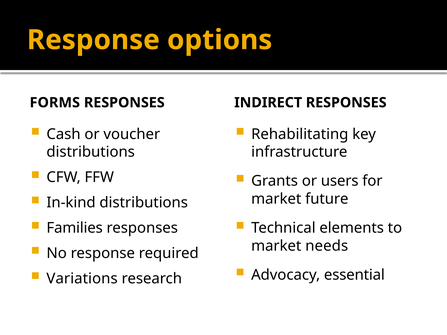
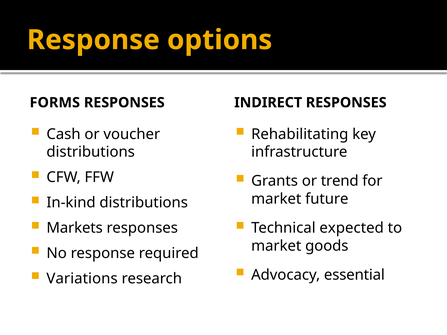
users: users -> trend (340, 181)
Families: Families -> Markets (75, 228)
elements: elements -> expected (352, 228)
needs: needs -> goods (327, 246)
